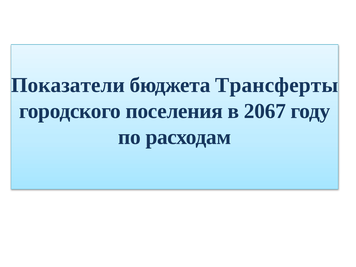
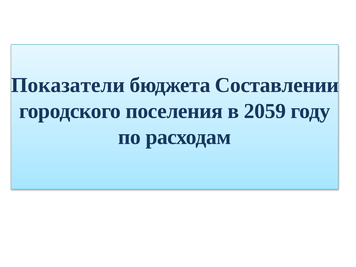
Трансферты: Трансферты -> Составлении (277, 85)
2067: 2067 -> 2059 (265, 111)
